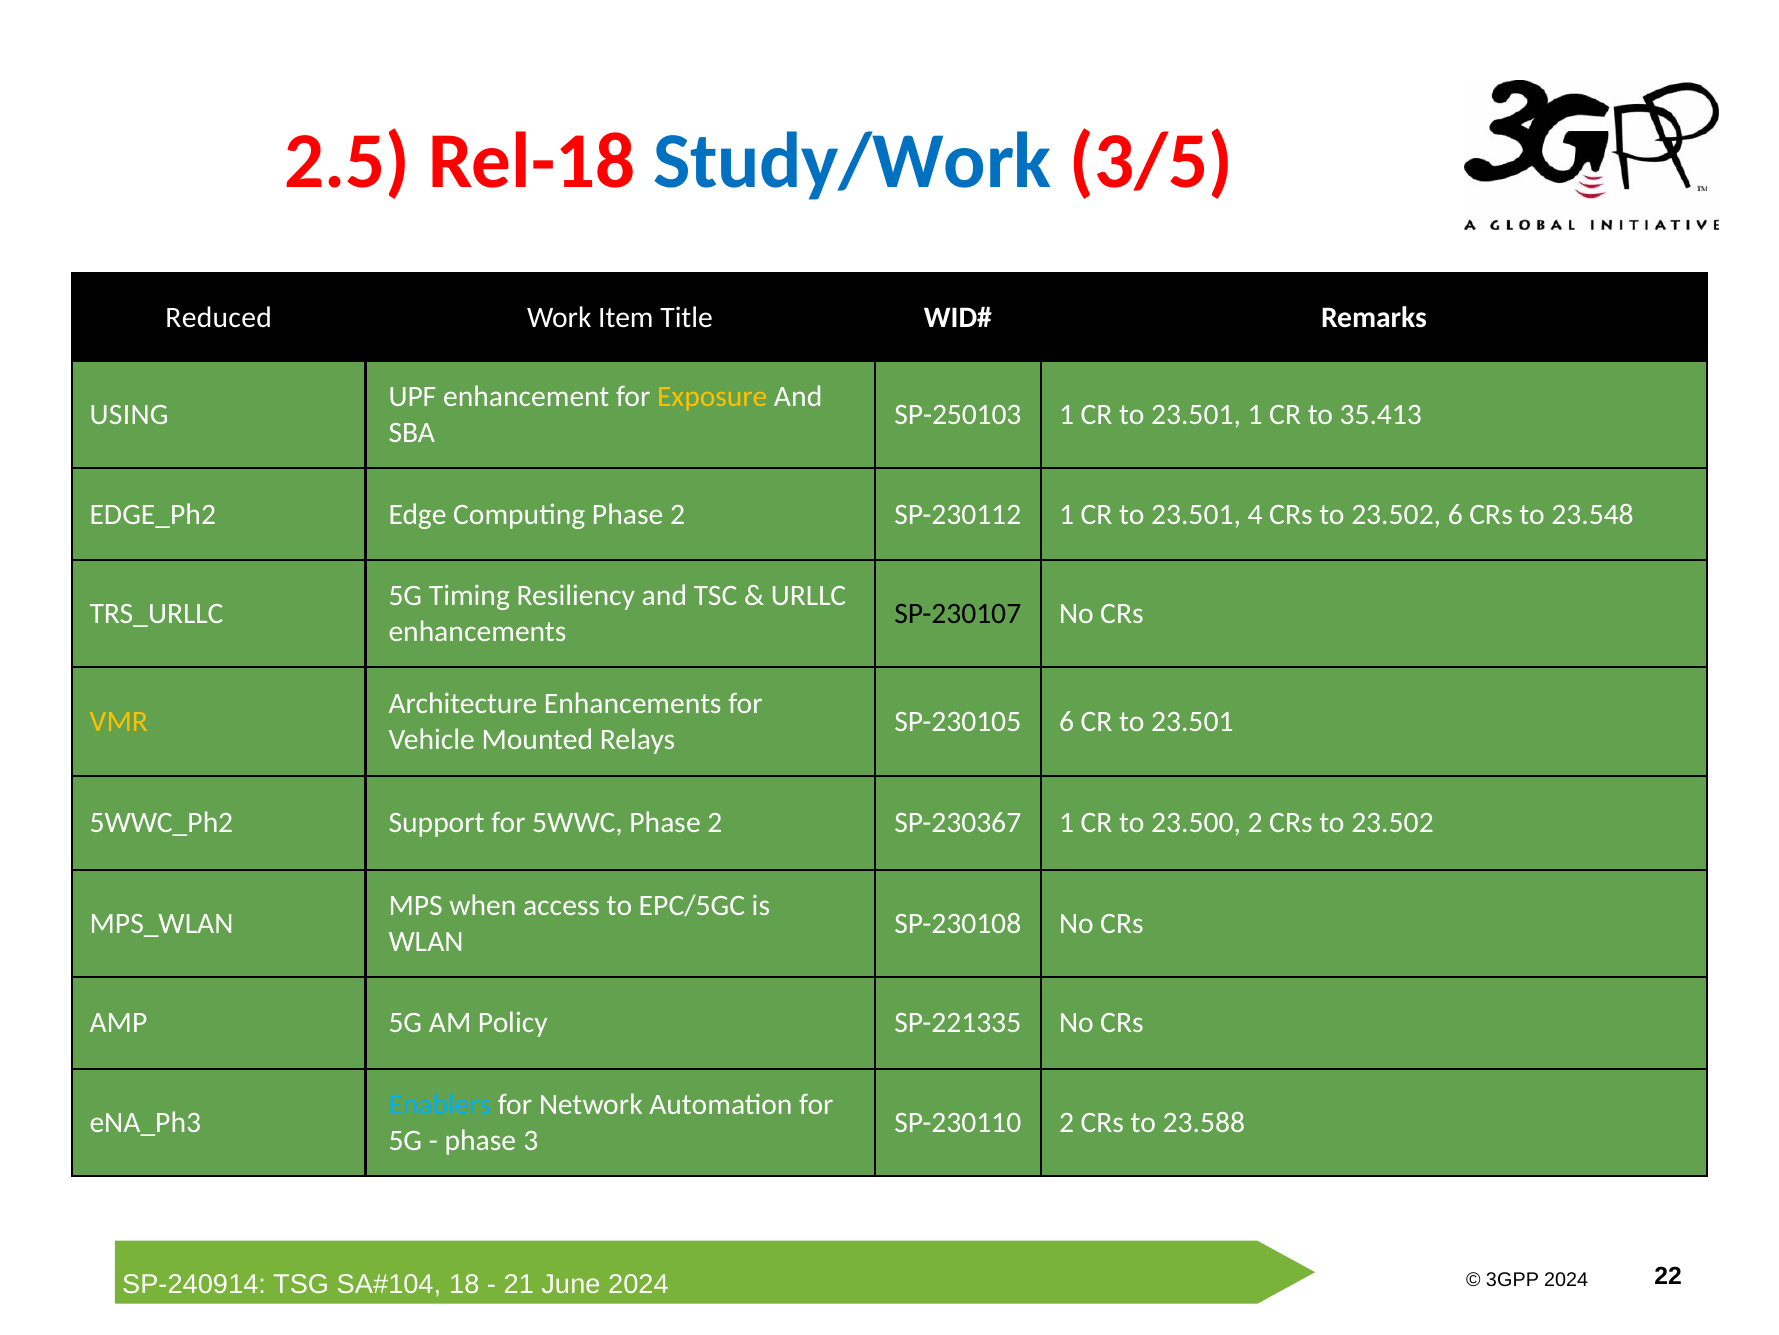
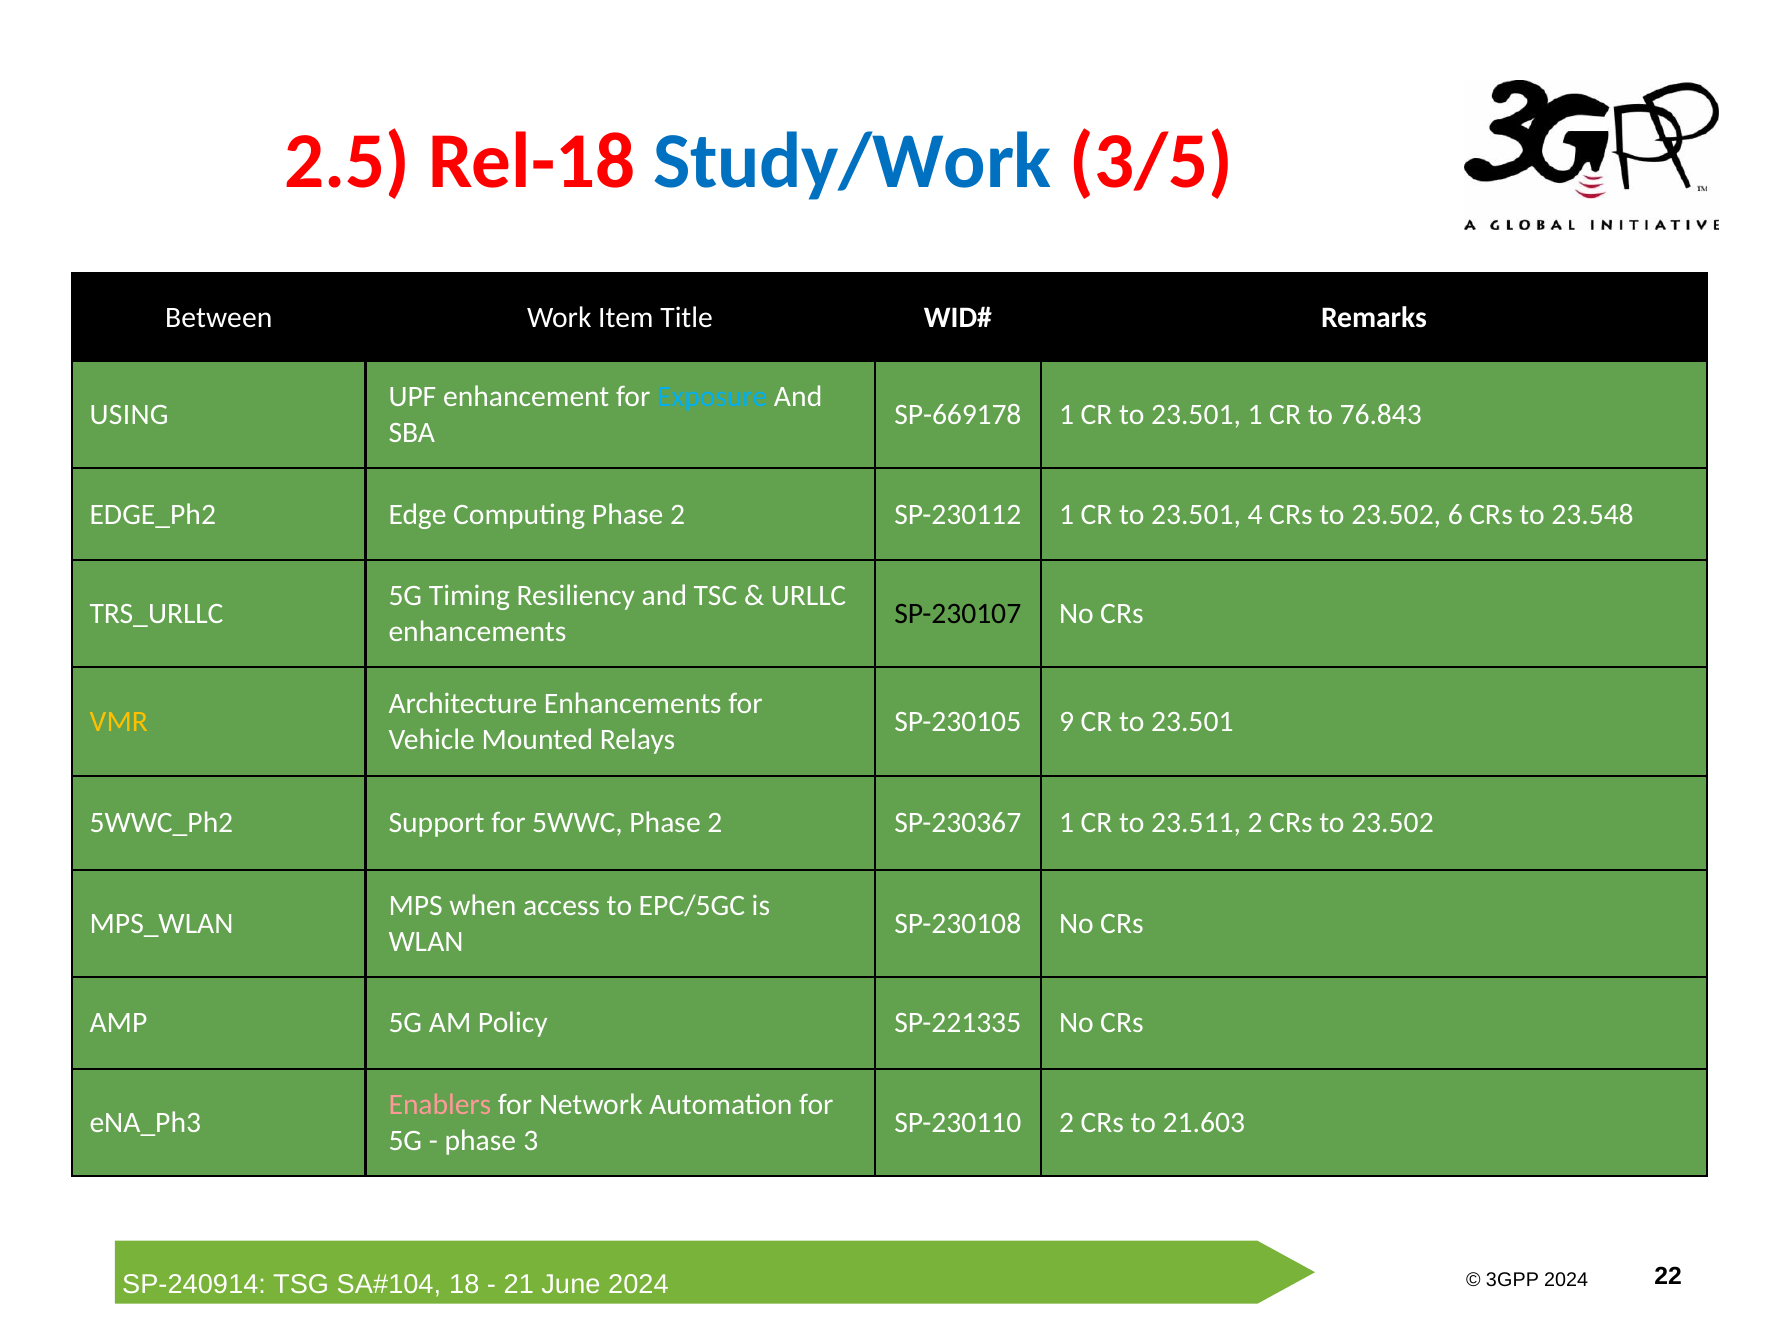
Reduced: Reduced -> Between (219, 317)
Exposure colour: yellow -> light blue (712, 397)
SP-250103: SP-250103 -> SP-669178 (958, 415)
35.413: 35.413 -> 76.843 (1381, 415)
SP-230105 6: 6 -> 9 (1067, 721)
23.500: 23.500 -> 23.511 (1196, 823)
Enablers colour: light blue -> pink (440, 1104)
23.588: 23.588 -> 21.603 (1204, 1122)
